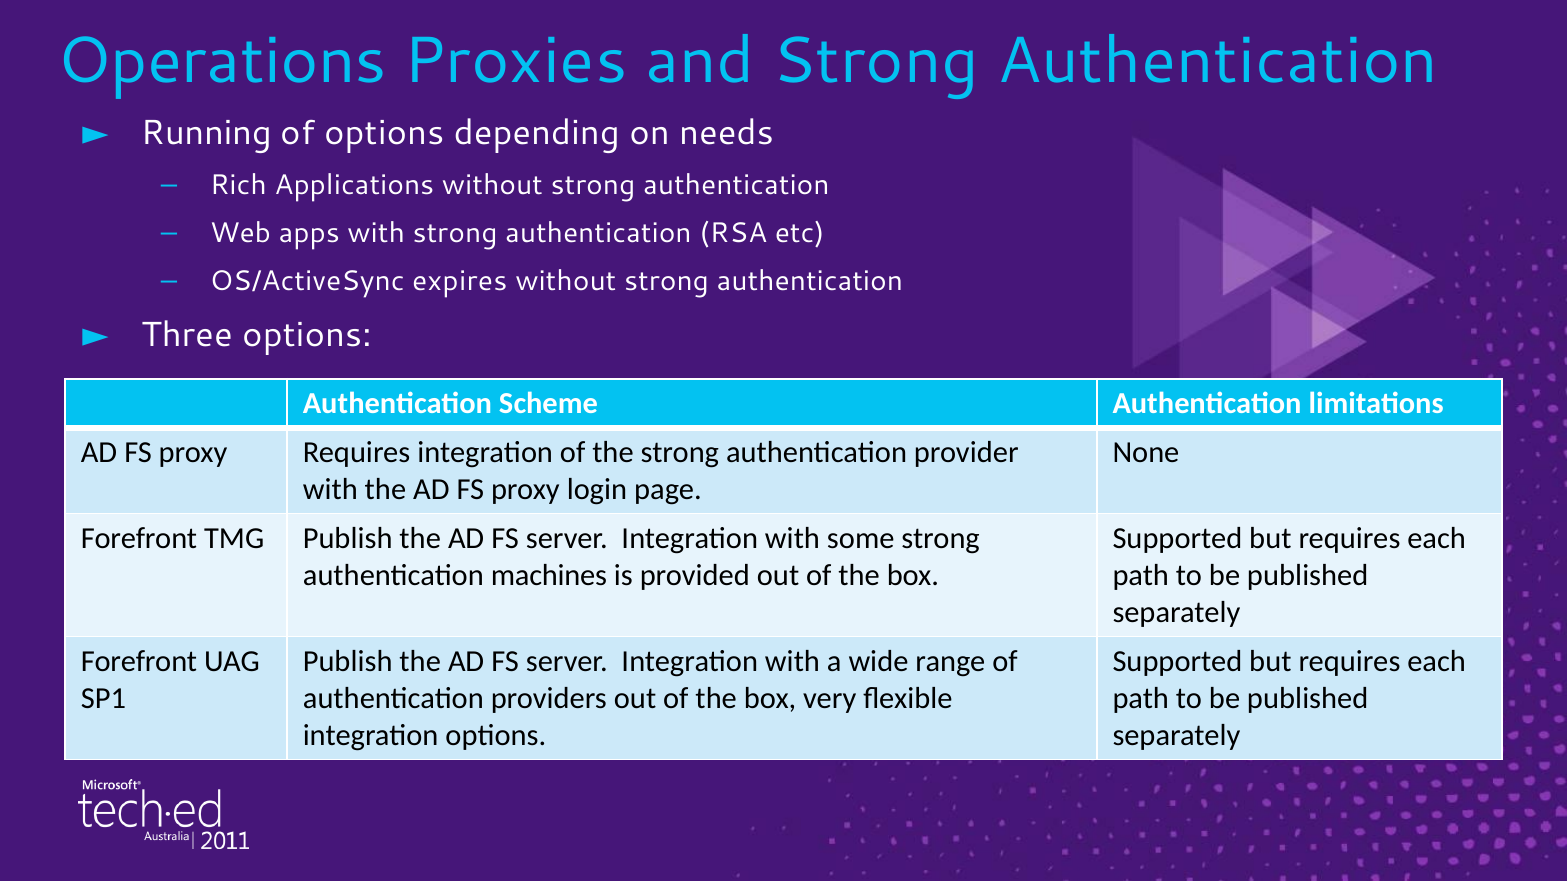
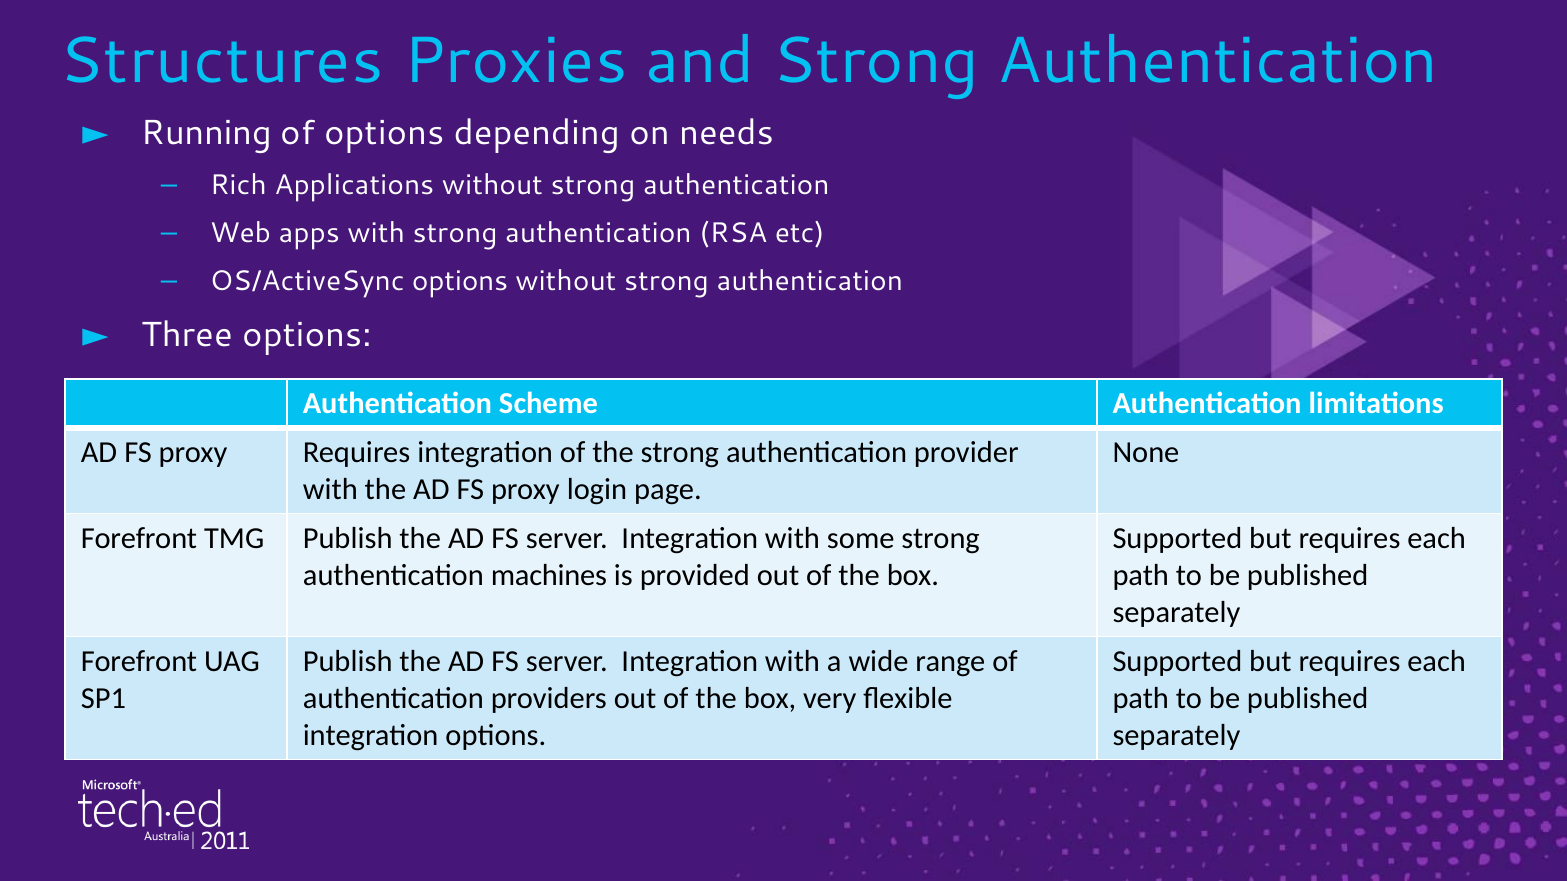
Operations: Operations -> Structures (222, 61)
OS/ActiveSync expires: expires -> options (460, 281)
